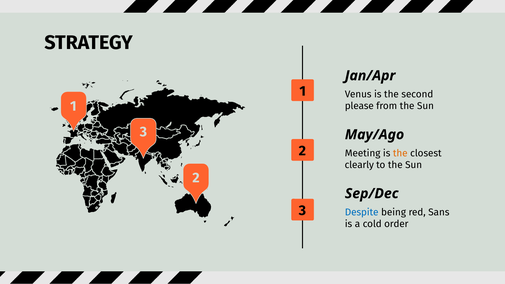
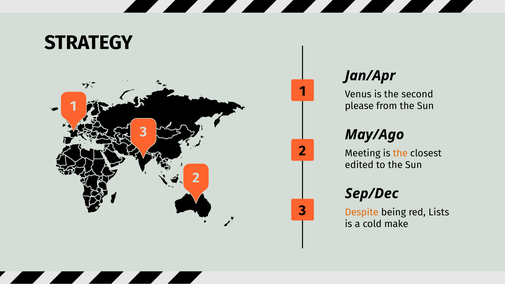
clearly: clearly -> edited (359, 165)
Despite colour: blue -> orange (362, 212)
Sans: Sans -> Lists (439, 212)
order: order -> make (396, 224)
